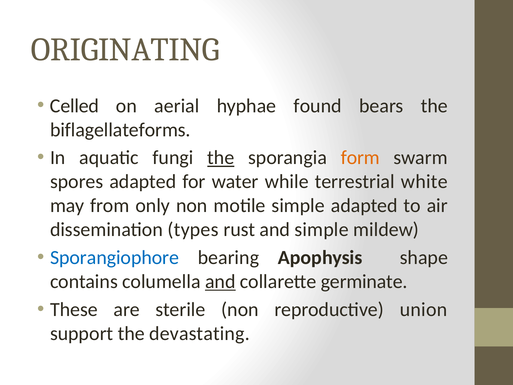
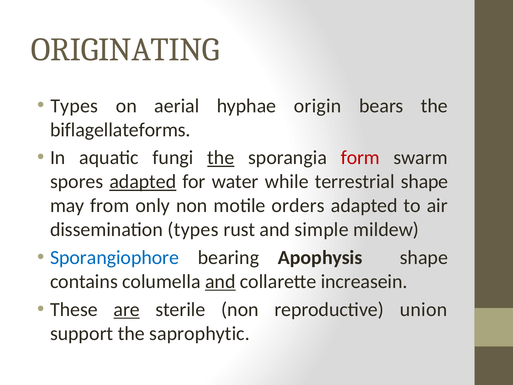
Celled: Celled -> Types (74, 106)
found: found -> origin (318, 106)
form colour: orange -> red (360, 158)
adapted underline: none -> present (143, 182)
terrestrial white: white -> shape (425, 182)
motile simple: simple -> orders (298, 206)
germinate: germinate -> increasein (364, 281)
are underline: none -> present (127, 309)
devastating: devastating -> saprophytic (200, 333)
